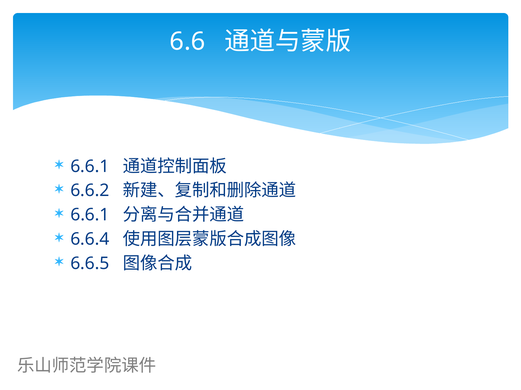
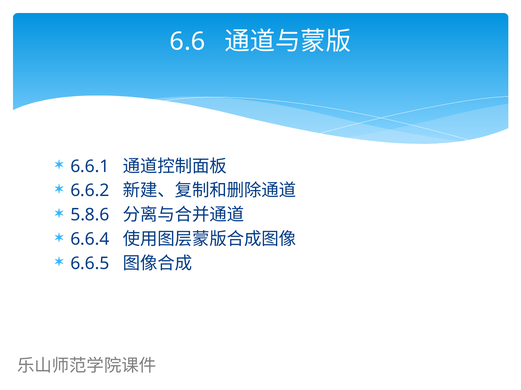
6.6.1: 6.6.1 -> 5.8.6 (90, 215)
